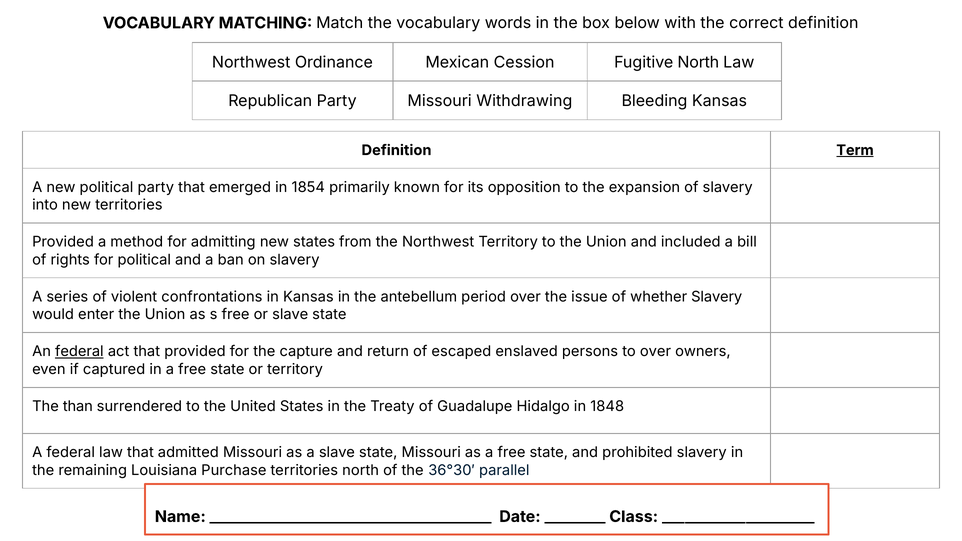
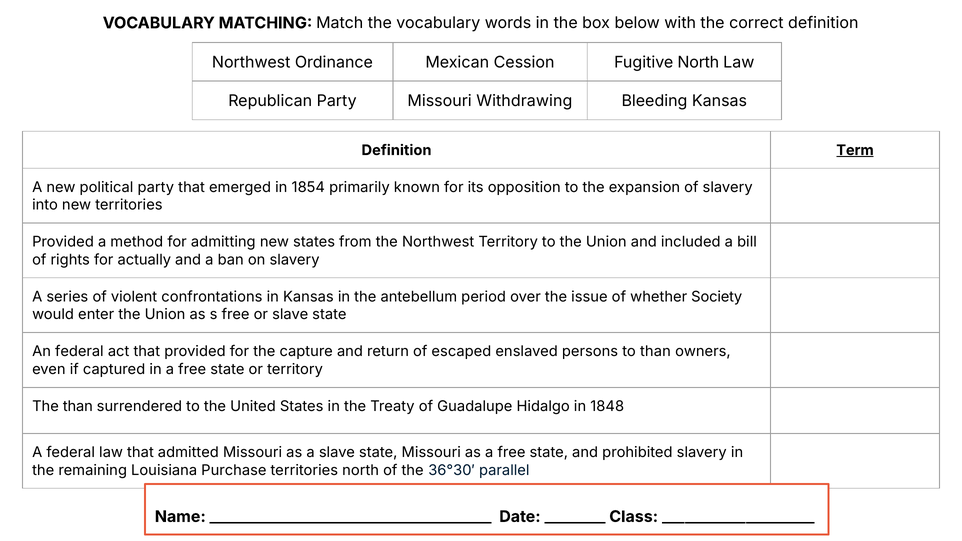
for political: political -> actually (144, 260)
whether Slavery: Slavery -> Society (717, 297)
federal underline: present -> none (79, 352)
to over: over -> than (655, 352)
